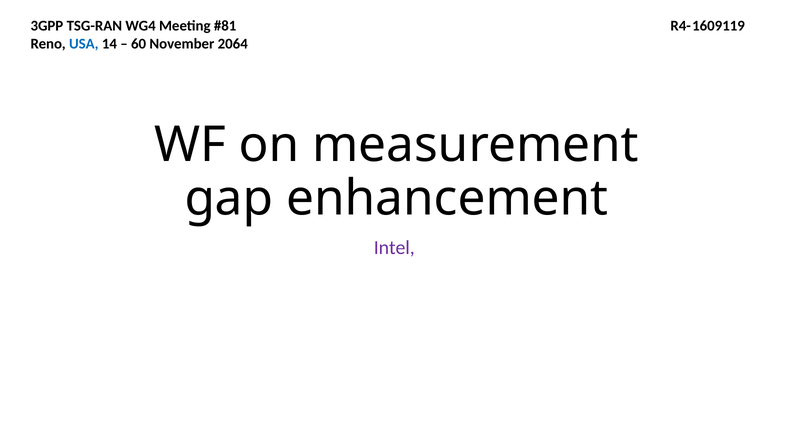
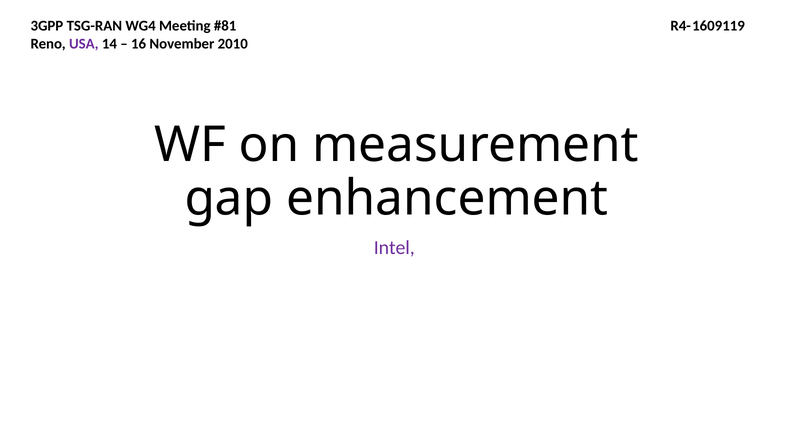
USA colour: blue -> purple (84, 44)
60: 60 -> 16 (139, 44)
2064: 2064 -> 2010 (233, 44)
